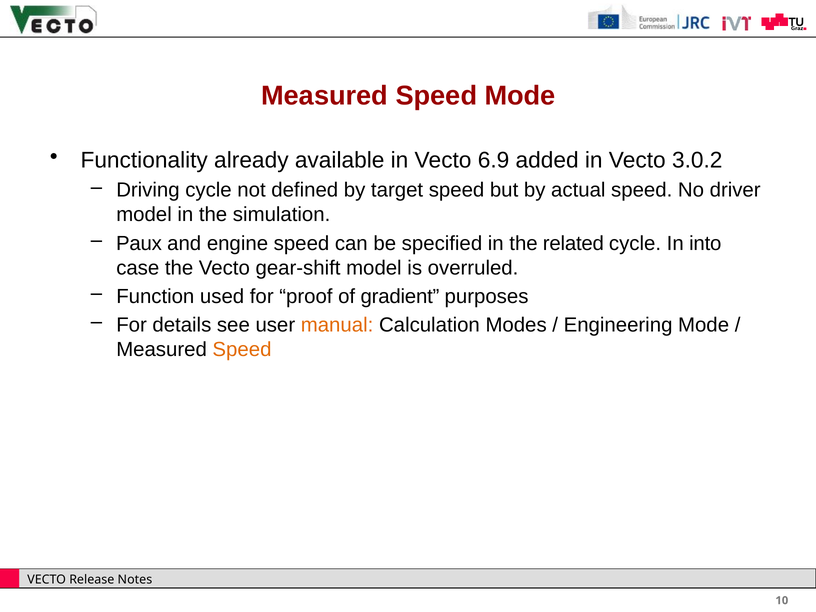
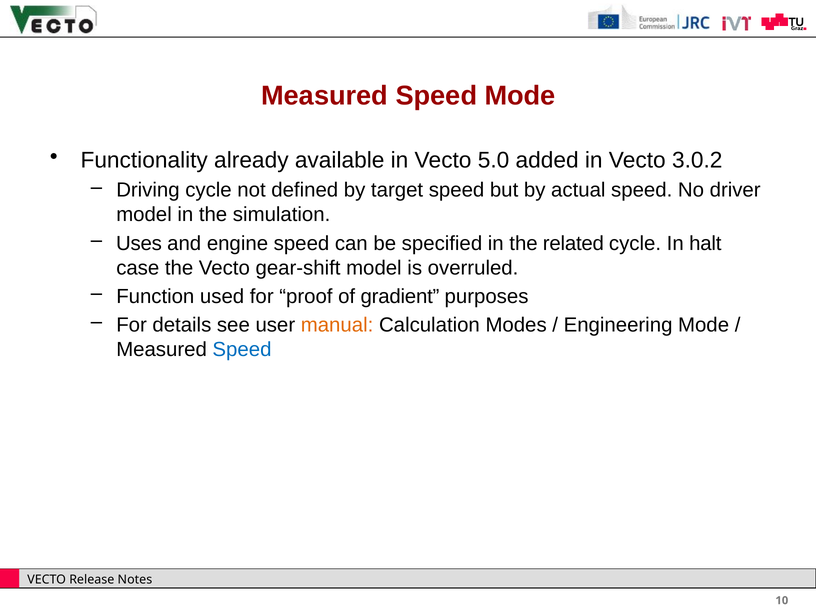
6.9: 6.9 -> 5.0 (494, 161)
Paux: Paux -> Uses (139, 243)
into: into -> halt (705, 243)
Speed colour: orange -> blue (242, 349)
